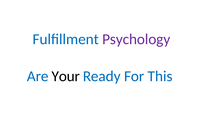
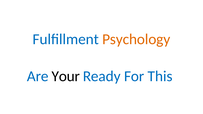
Psychology colour: purple -> orange (136, 39)
